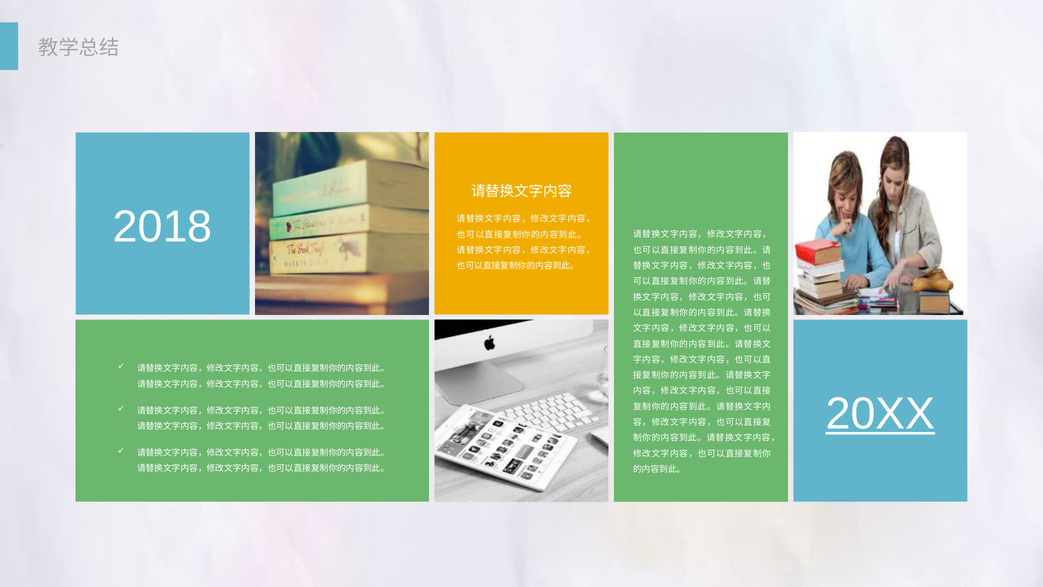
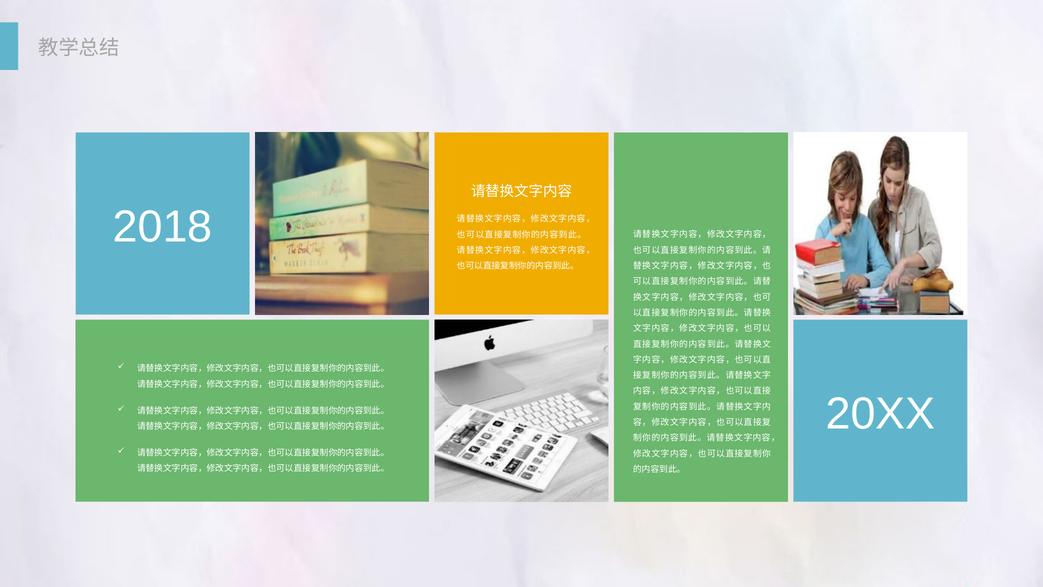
20XX underline: present -> none (880, 414)
